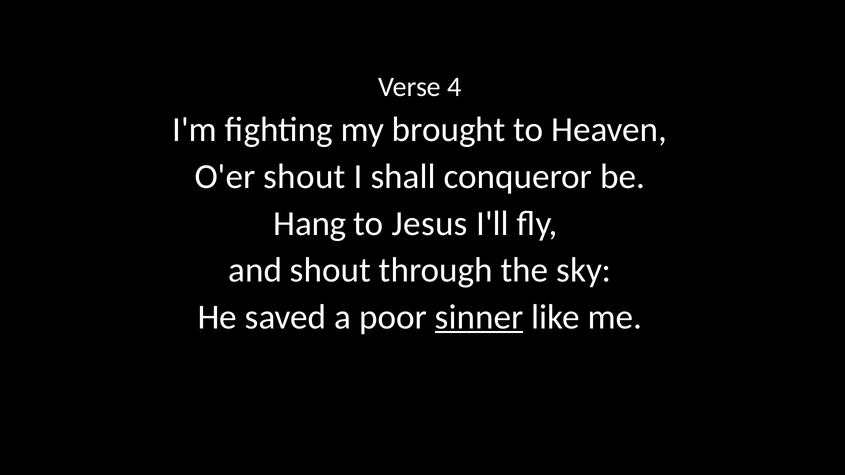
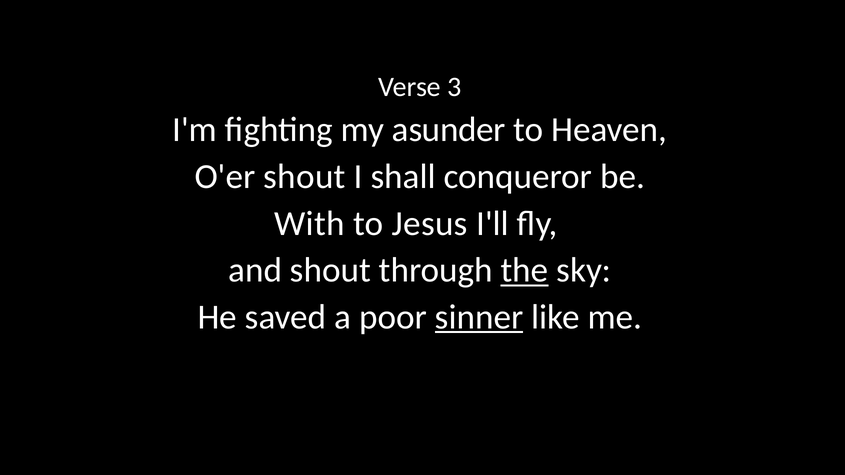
4: 4 -> 3 (455, 87)
brought: brought -> asunder (449, 130)
Hang: Hang -> With (310, 224)
the underline: none -> present (525, 270)
